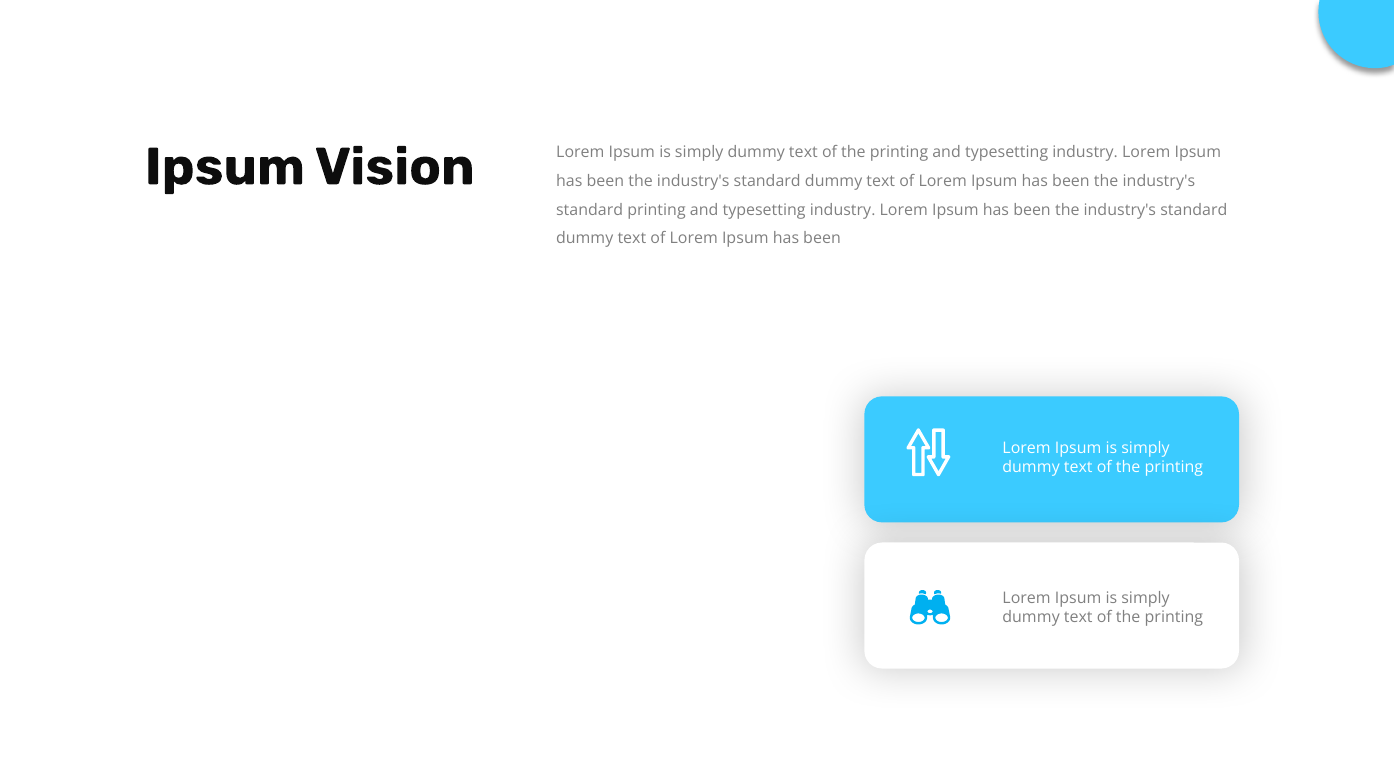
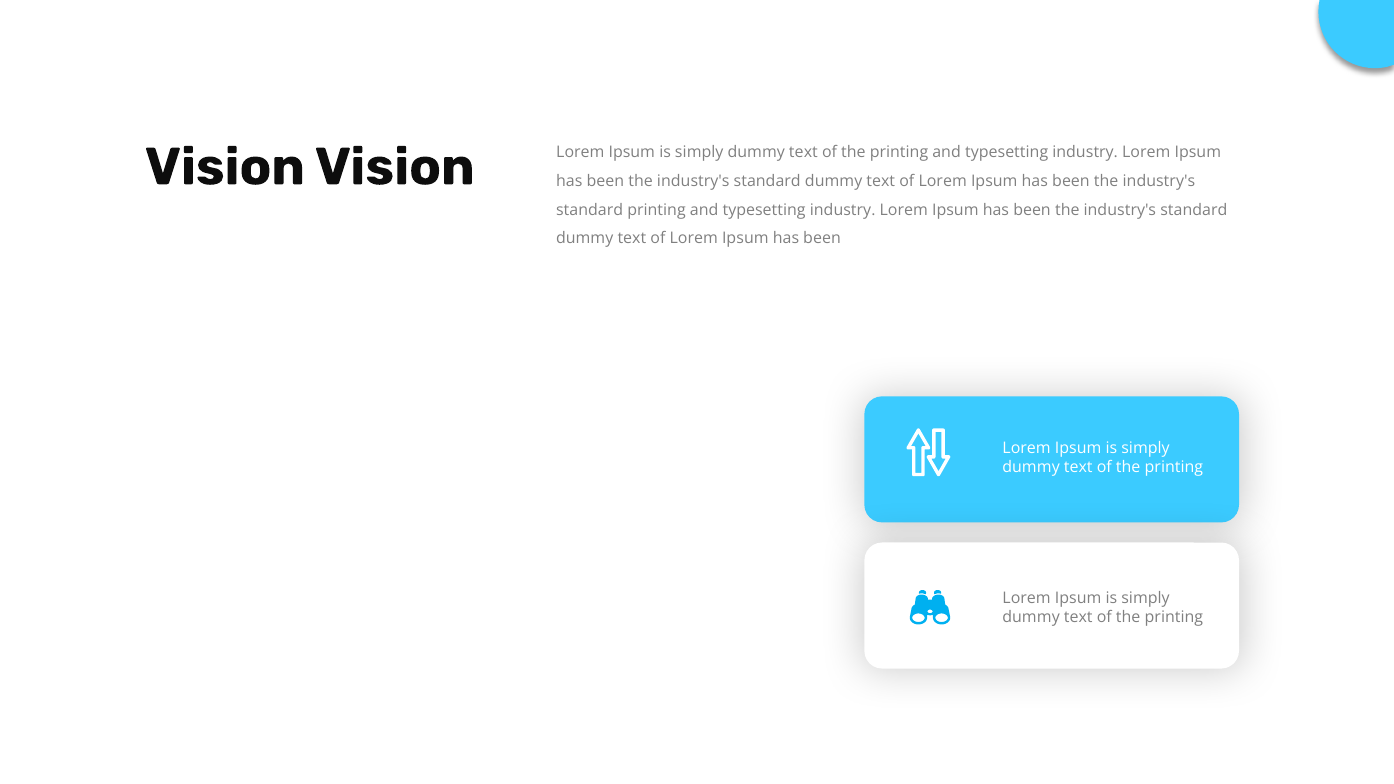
Ipsum: Ipsum -> Vision (225, 167)
